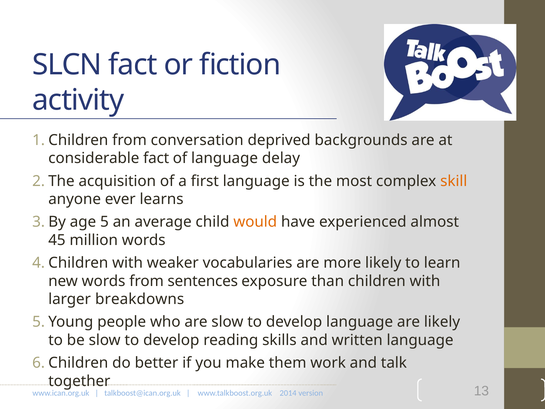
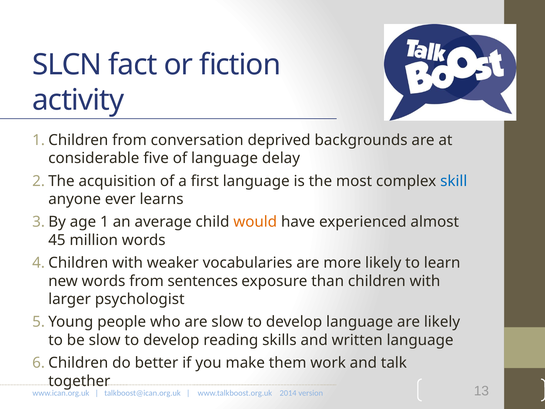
considerable fact: fact -> five (156, 158)
skill colour: orange -> blue (454, 181)
5: 5 -> 1 (104, 222)
breakdowns: breakdowns -> psychologist (140, 299)
